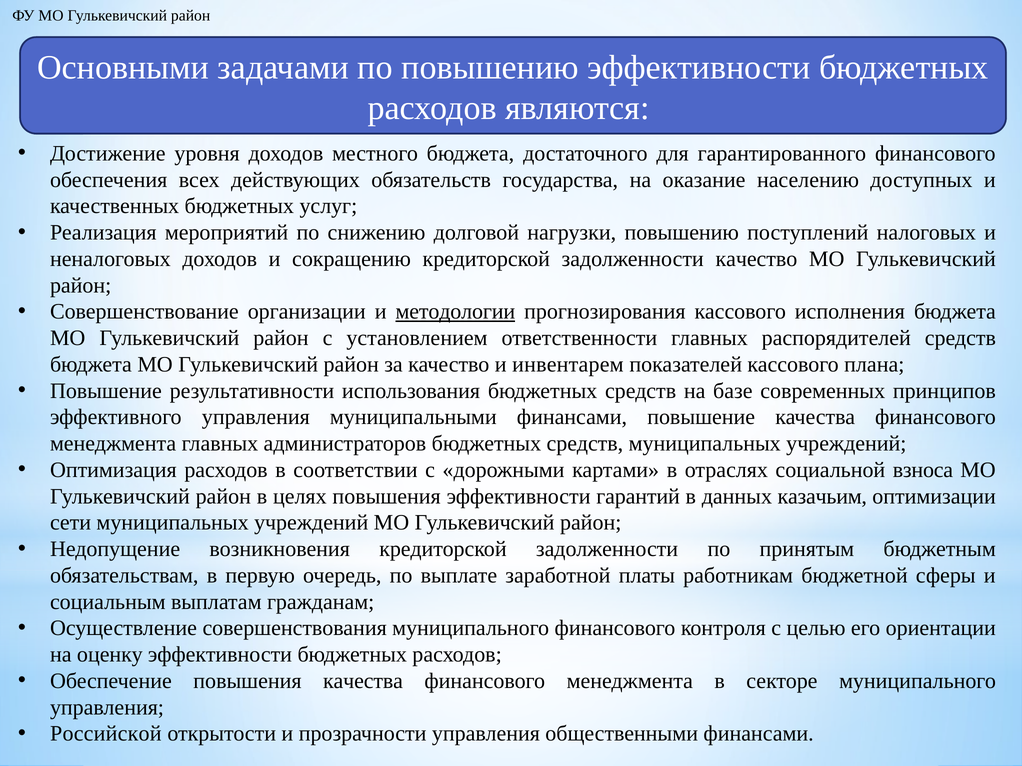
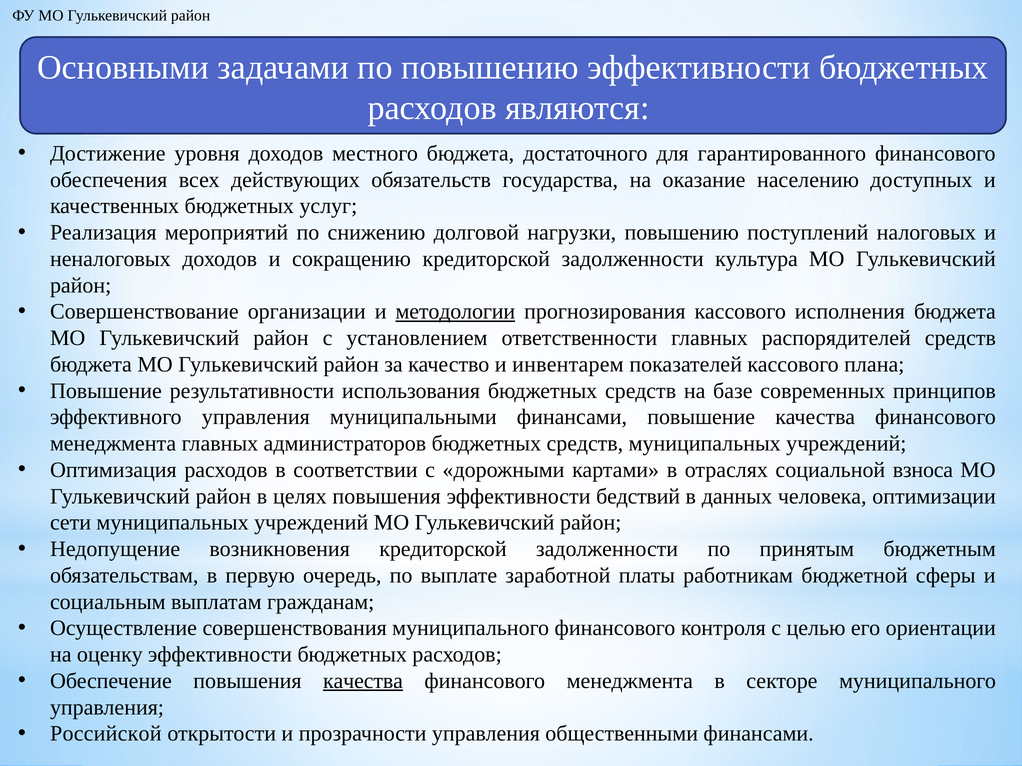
задолженности качество: качество -> культура (756, 259)
гарантий: гарантий -> бедствий (638, 497)
казачьим: казачьим -> человека (822, 497)
качества underline: none -> present (363, 681)
